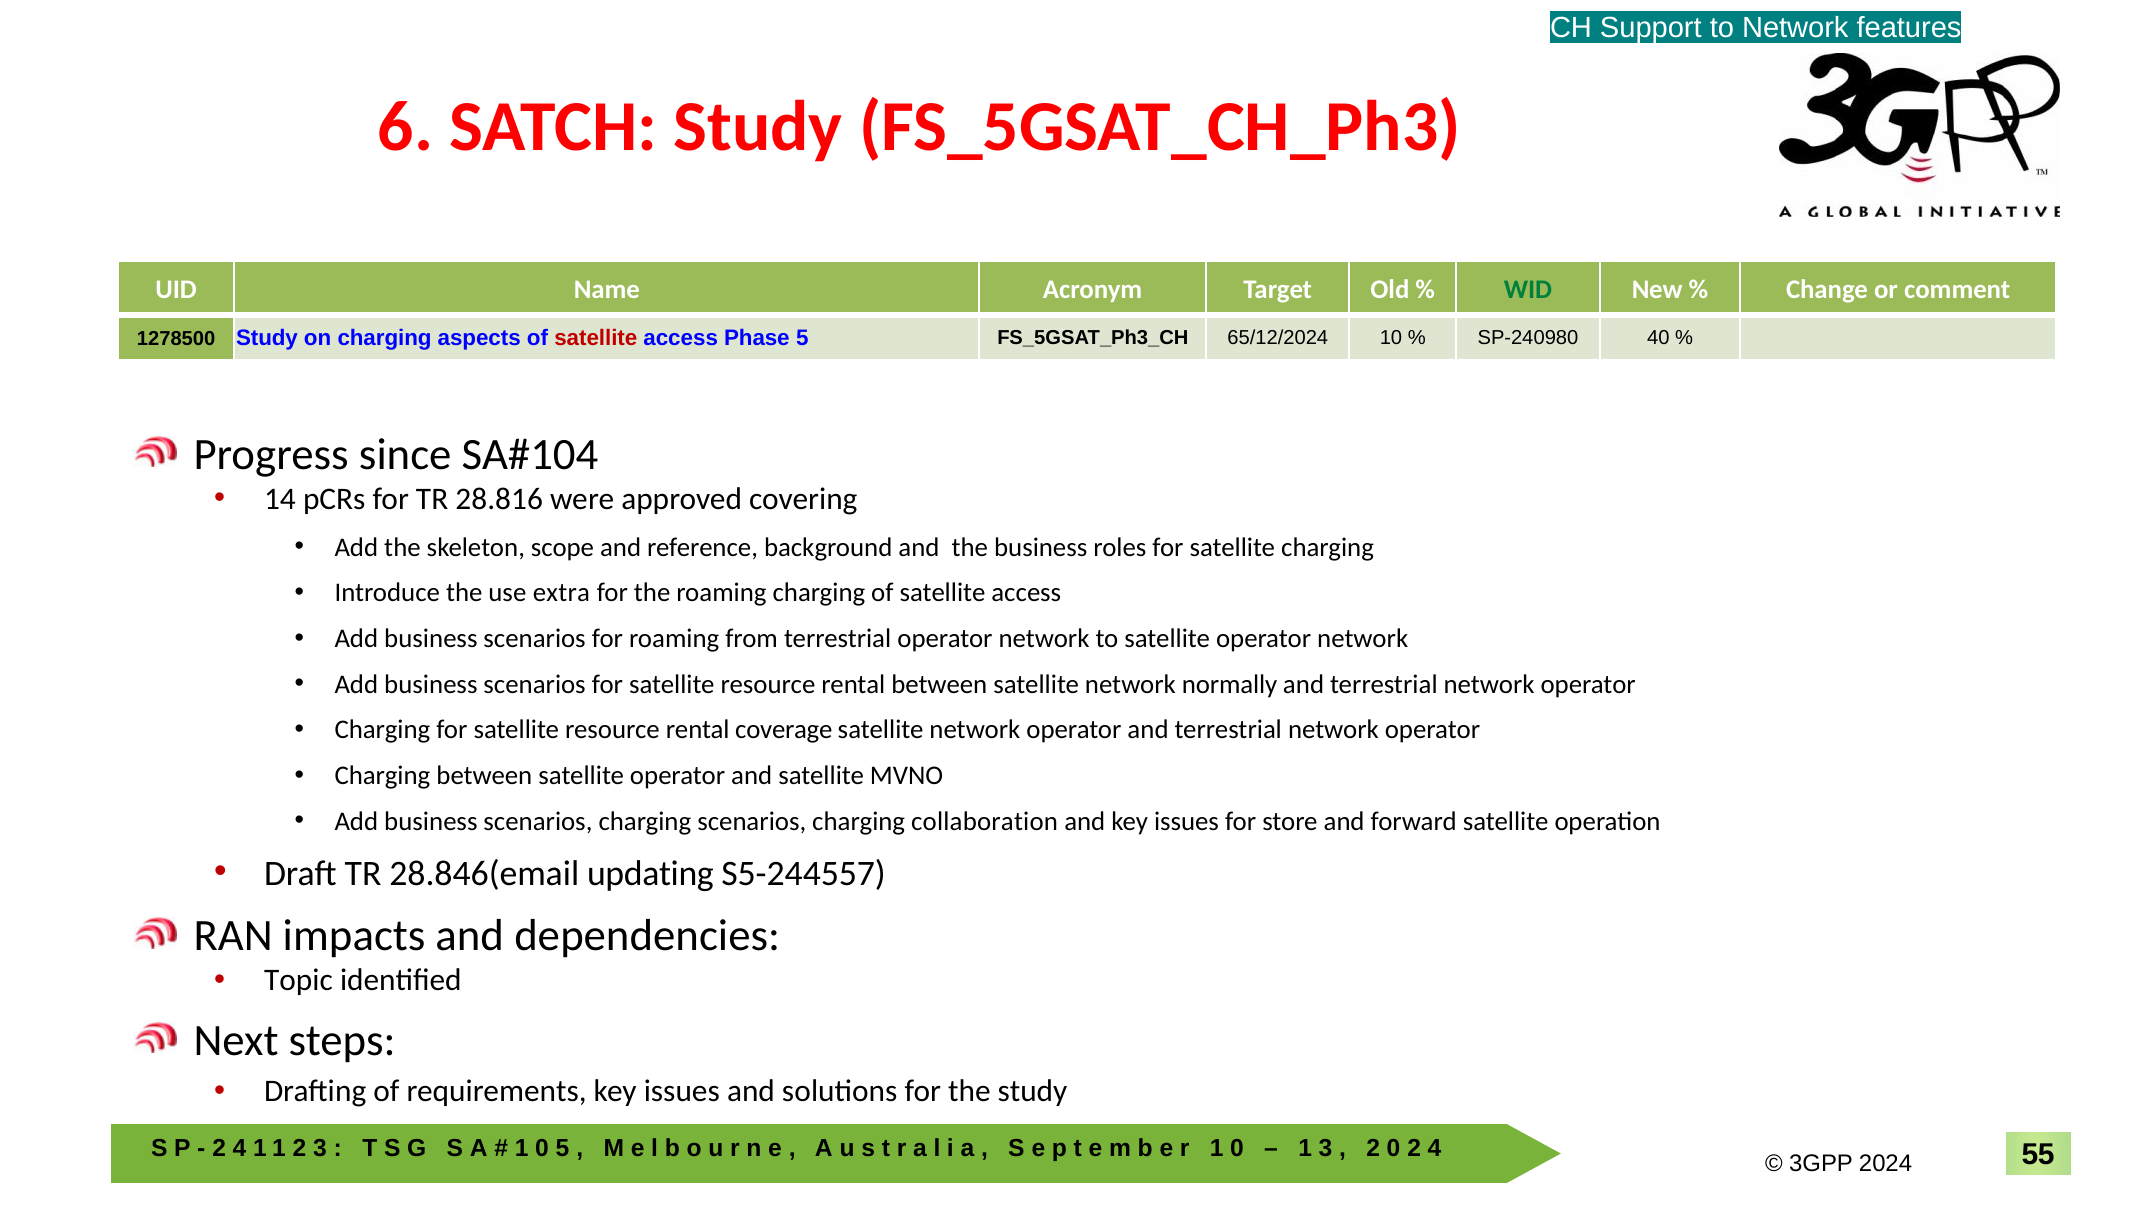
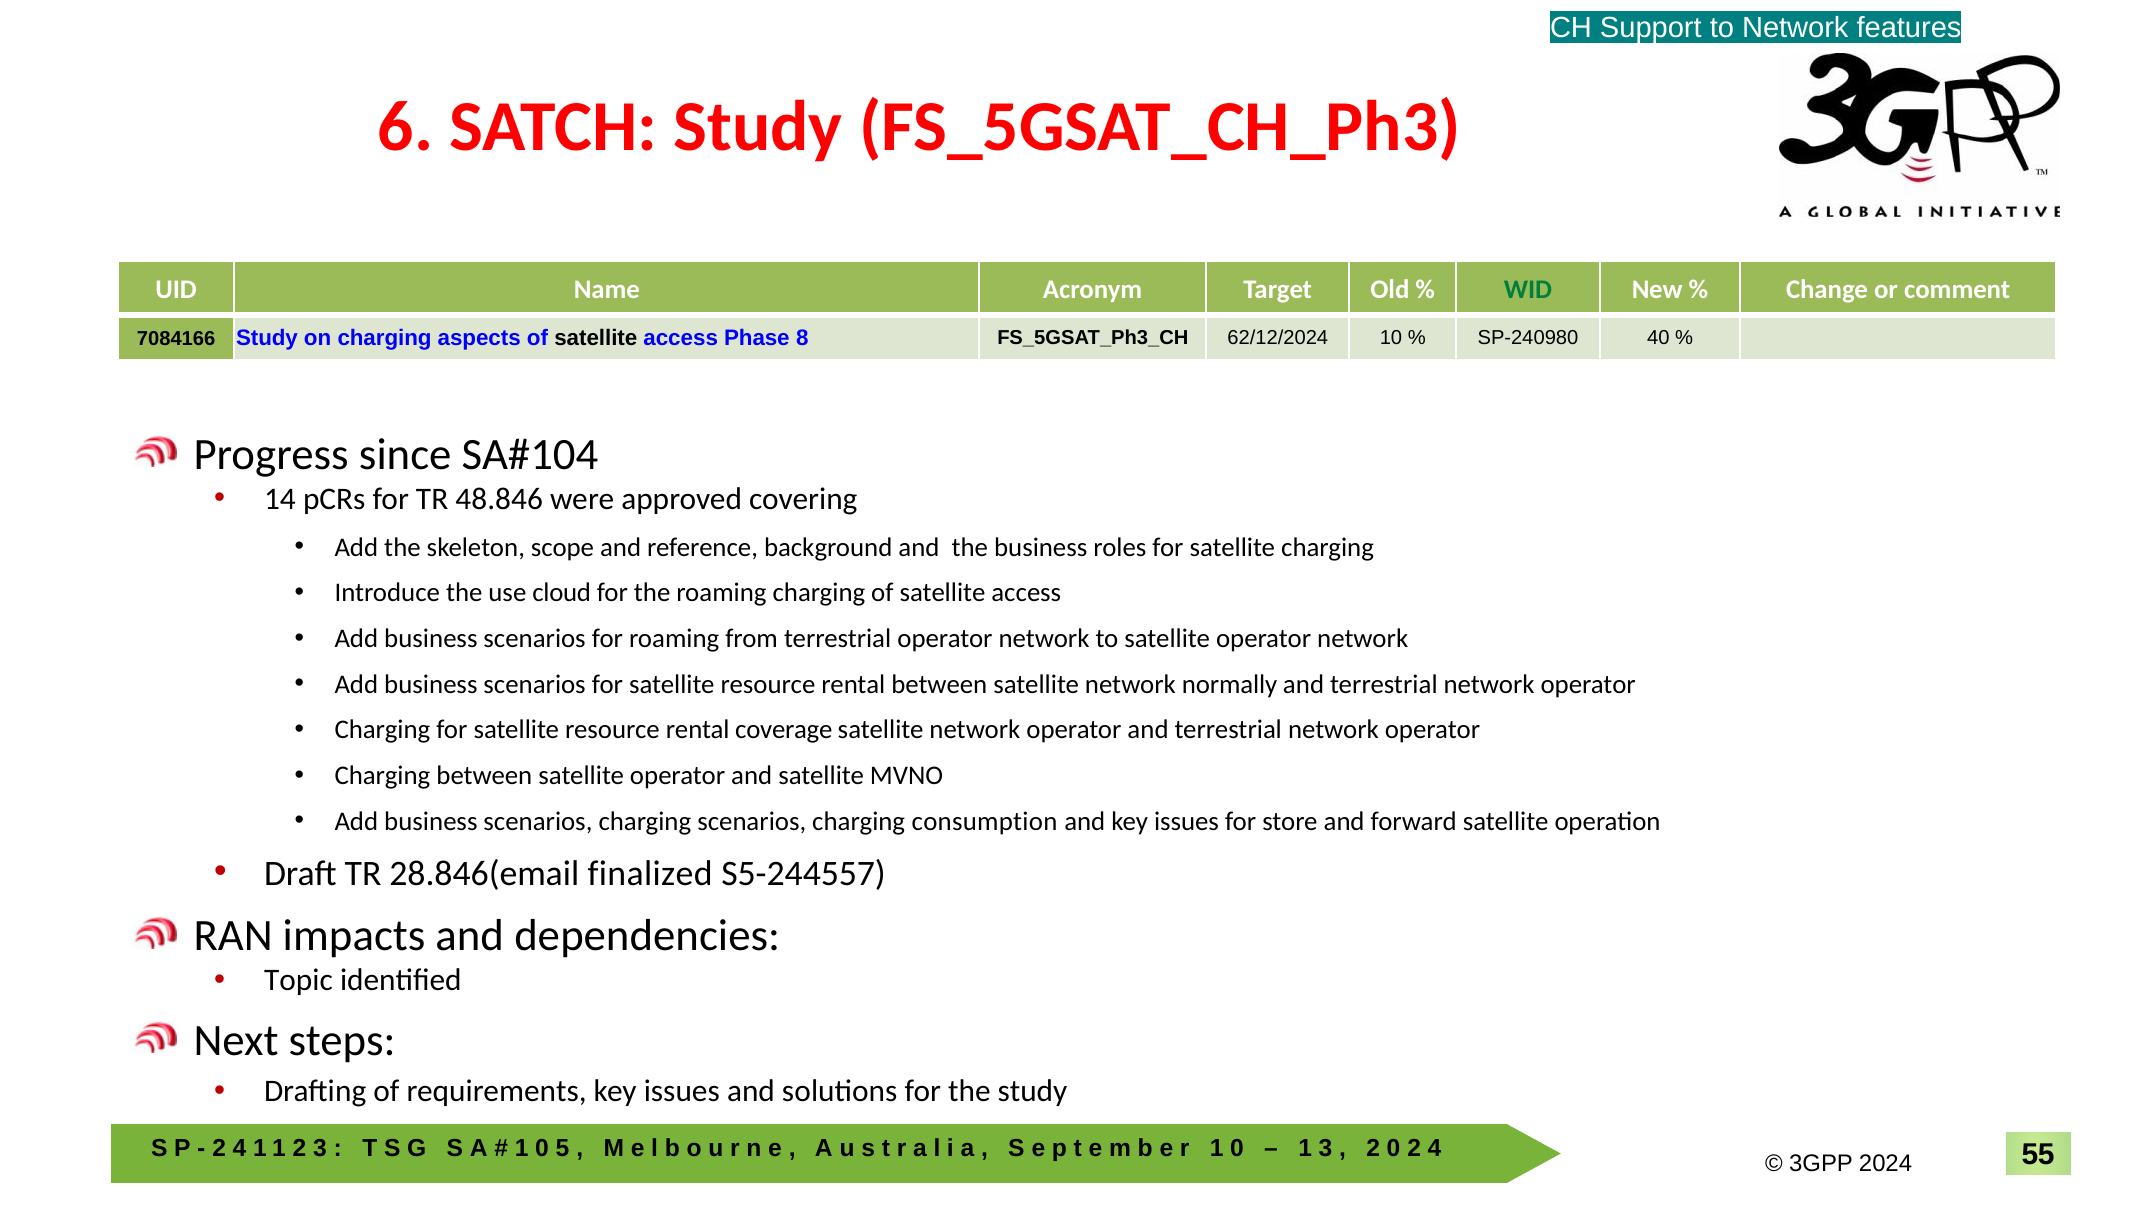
1278500: 1278500 -> 7084166 (176, 339)
satellite colour: red -> black (596, 338)
Phase 5: 5 -> 8 (802, 338)
65/12/2024: 65/12/2024 -> 62/12/2024 (1278, 338)
28.816: 28.816 -> 48.846 (499, 499)
extra: extra -> cloud (562, 593)
collaboration: collaboration -> consumption (985, 821)
updating: updating -> finalized (650, 873)
